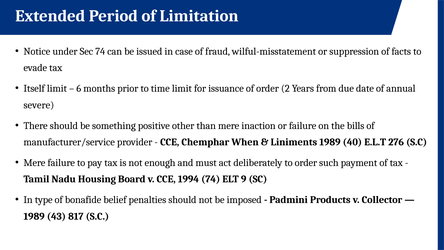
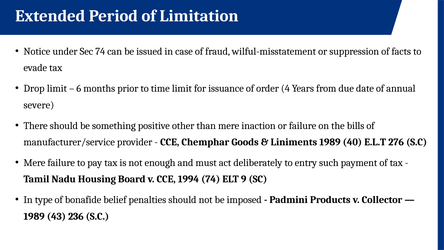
Itself: Itself -> Drop (34, 88)
2: 2 -> 4 (285, 88)
When: When -> Goods (245, 142)
to order: order -> entry (306, 163)
817: 817 -> 236 (76, 216)
